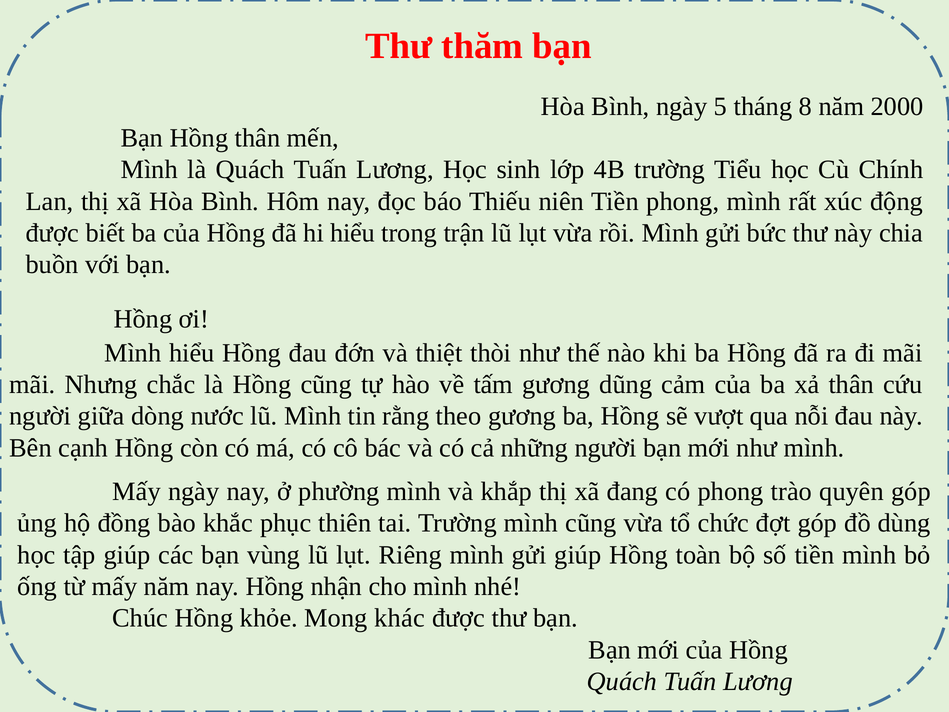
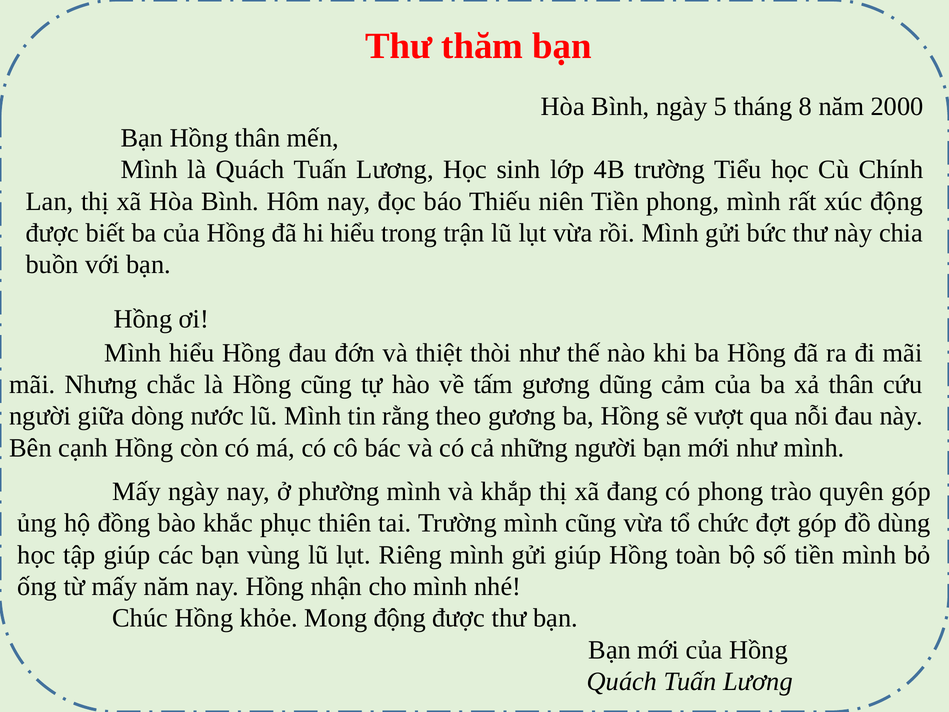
Mong khác: khác -> động (400, 618)
